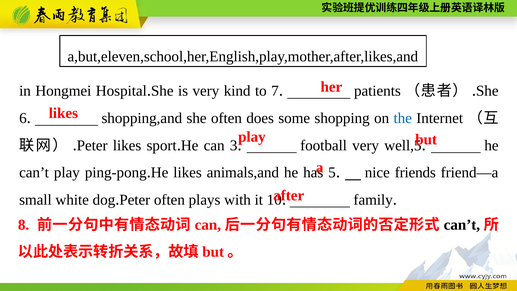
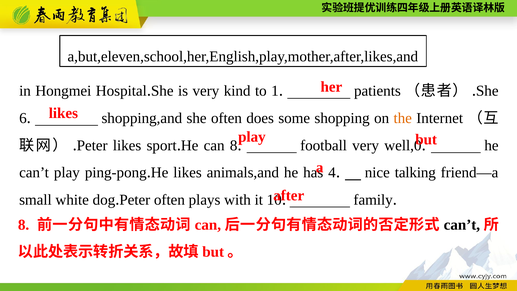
7: 7 -> 1 (275, 91)
the colour: blue -> orange (403, 118)
can 3: 3 -> 8 (234, 145)
well,5: well,5 -> well,0 (403, 145)
5: 5 -> 4 (332, 172)
friends: friends -> talking (415, 172)
